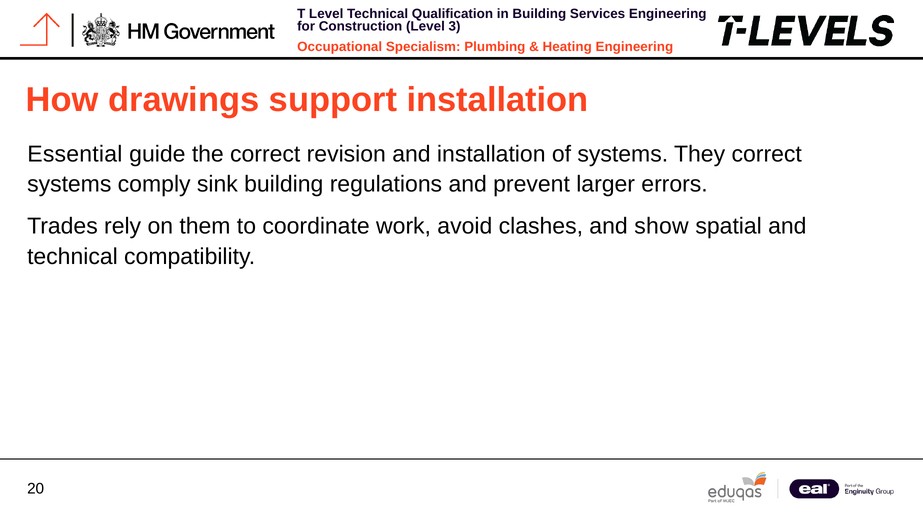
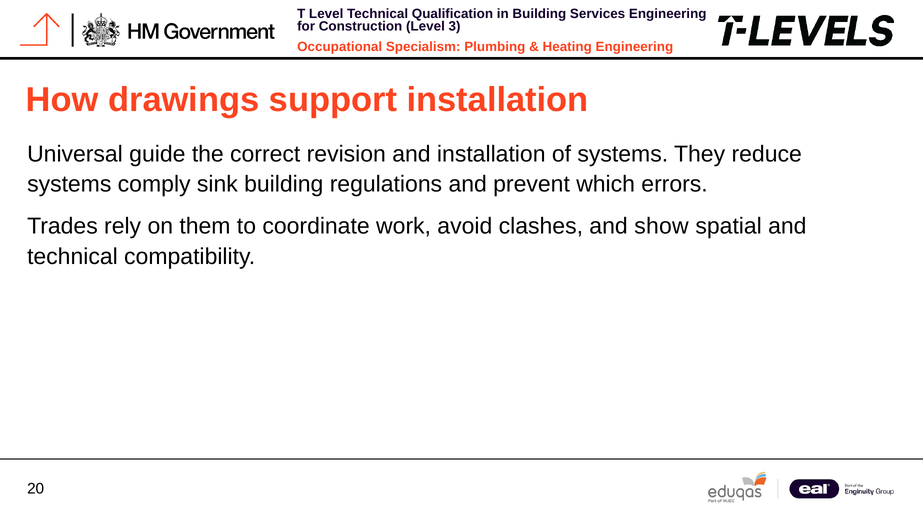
Essential: Essential -> Universal (75, 154)
They correct: correct -> reduce (767, 154)
larger: larger -> which (606, 184)
